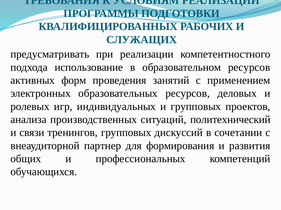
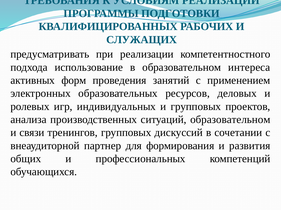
образовательном ресурсов: ресурсов -> интереса (249, 67)
ситуаций политехнический: политехнический -> образовательном (230, 120)
